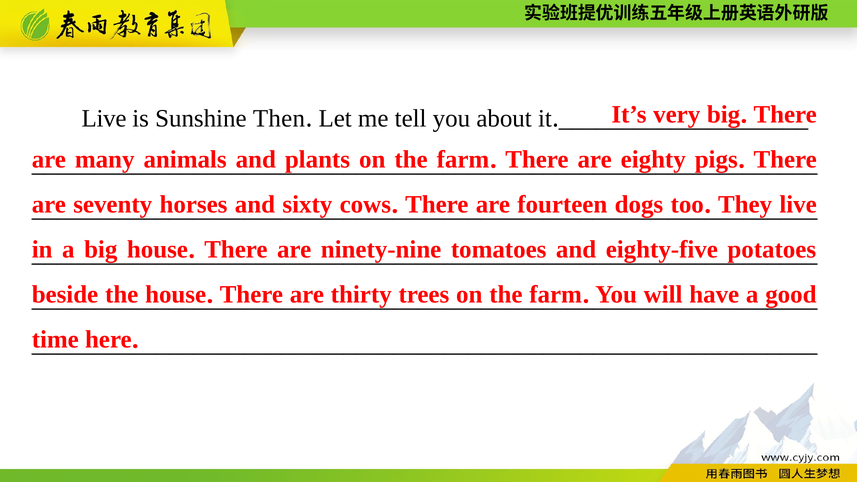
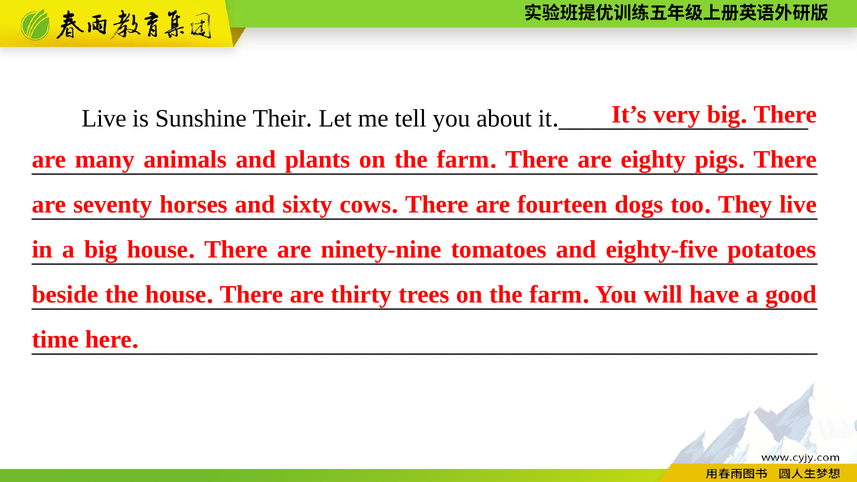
Then: Then -> Their (279, 118)
